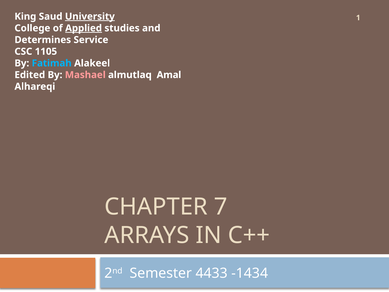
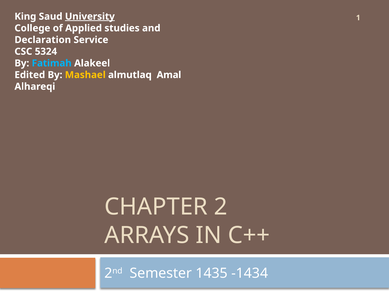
Applied underline: present -> none (84, 28)
Determines: Determines -> Declaration (43, 40)
1105: 1105 -> 5324 (46, 51)
Mashael colour: pink -> yellow (85, 75)
7: 7 -> 2 (221, 206)
4433: 4433 -> 1435 (212, 273)
